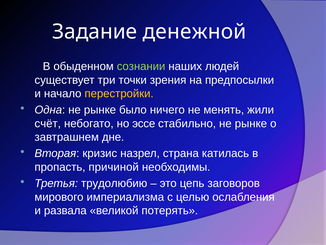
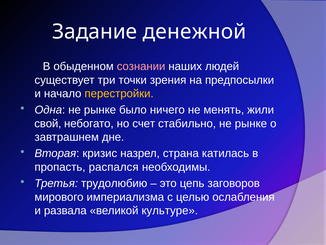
сознании colour: light green -> pink (141, 66)
счёт: счёт -> свой (48, 123)
эссе: эссе -> счет (144, 123)
причиной: причиной -> распался (114, 167)
потерять: потерять -> культуре (170, 210)
